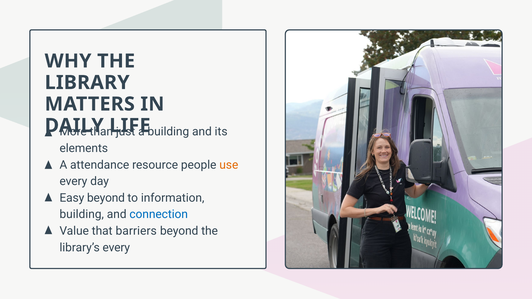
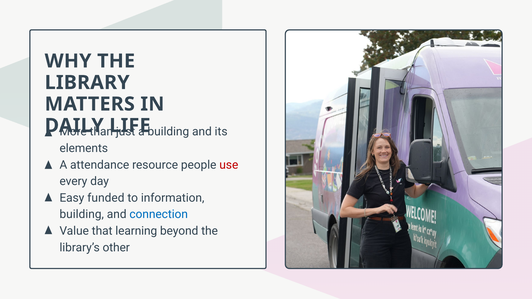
use colour: orange -> red (229, 165)
Easy beyond: beyond -> funded (106, 198)
barriers: barriers -> learning (136, 231)
library’s every: every -> other (116, 248)
